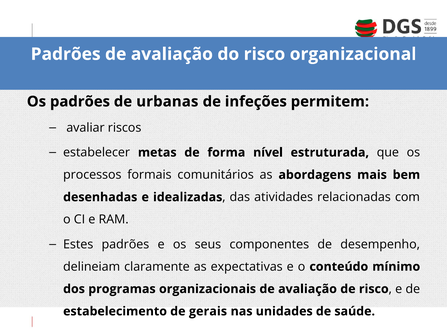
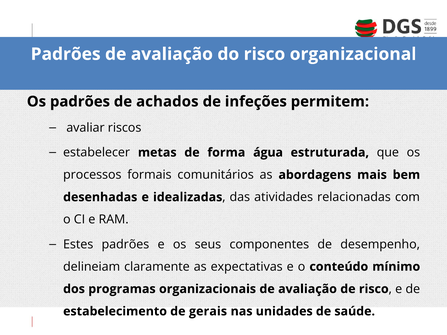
urbanas: urbanas -> achados (167, 102)
nível: nível -> água (268, 153)
